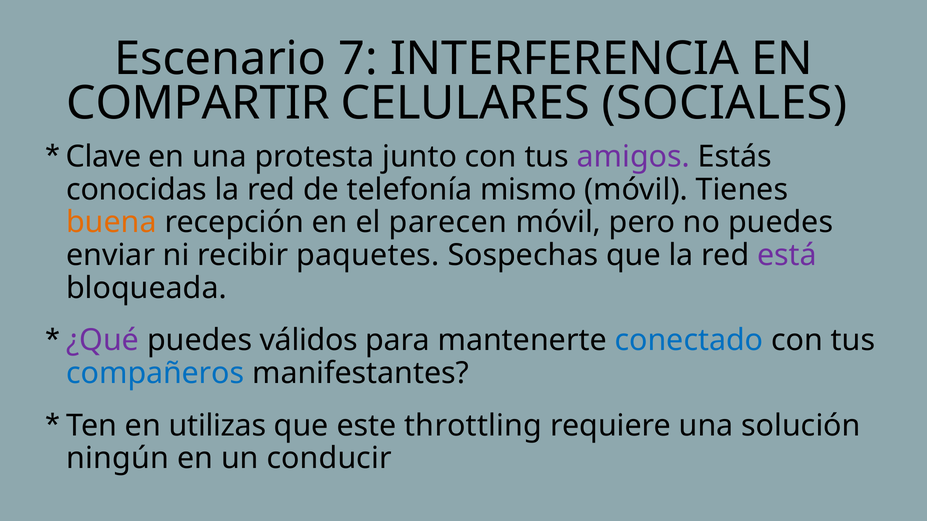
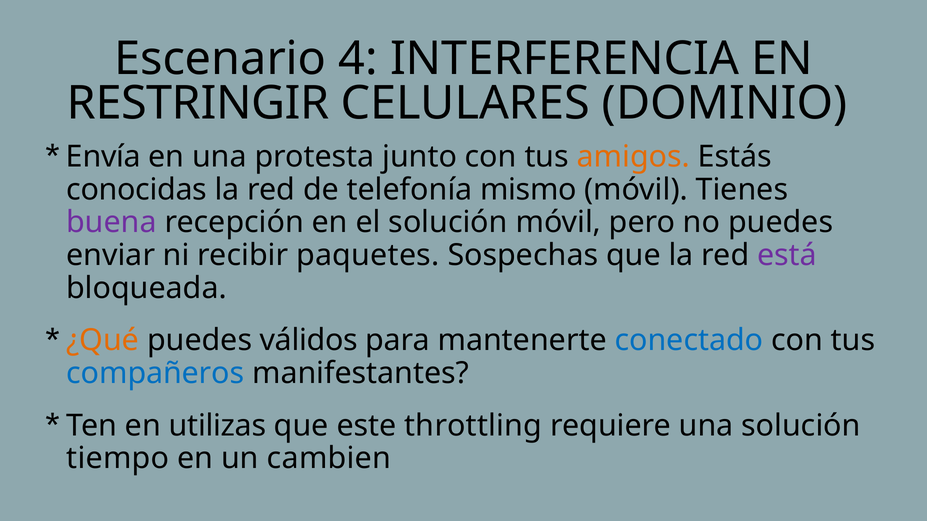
7: 7 -> 4 (358, 59)
COMPARTIR: COMPARTIR -> RESTRINGIR (198, 104)
SOCIALES: SOCIALES -> DOMINIO (725, 104)
Clave: Clave -> Envía (103, 157)
amigos colour: purple -> orange (633, 157)
buena colour: orange -> purple (111, 223)
el parecen: parecen -> solución (448, 223)
¿Qué colour: purple -> orange (103, 341)
ningún: ningún -> tiempo (118, 459)
conducir: conducir -> cambien (329, 459)
